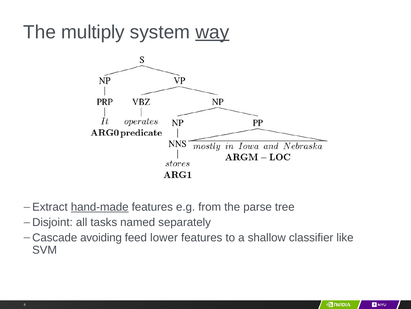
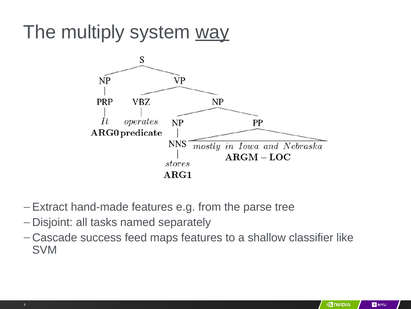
hand-made underline: present -> none (100, 207)
avoiding: avoiding -> success (101, 237)
lower: lower -> maps (164, 237)
